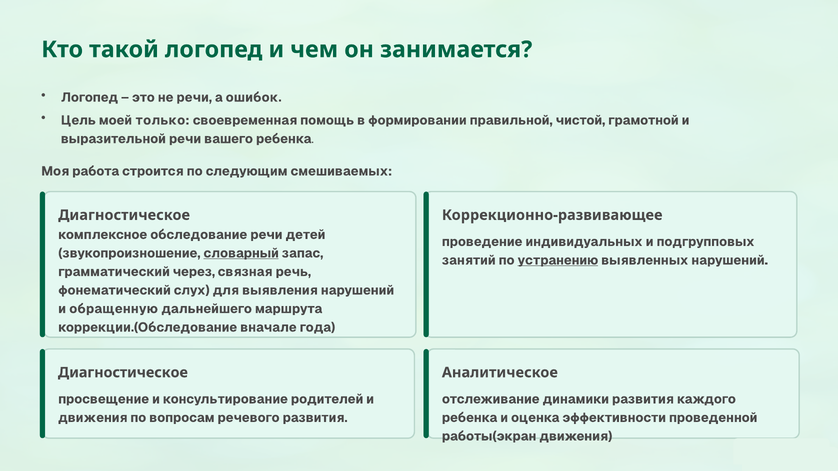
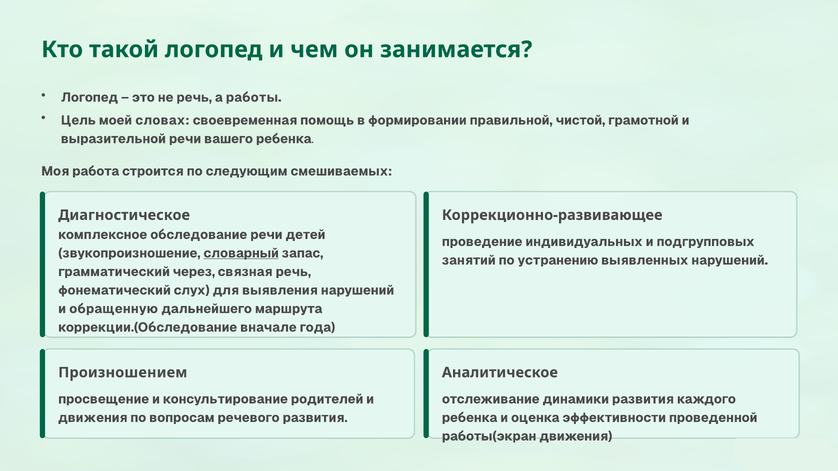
не речи: речи -> речь (194, 97)
ошибок: ошибок -> работы (254, 97)
только: только -> словах (162, 120)
устранению underline: present -> none (558, 260)
Диагностическое: Диагностическое -> Произношением (123, 373)
